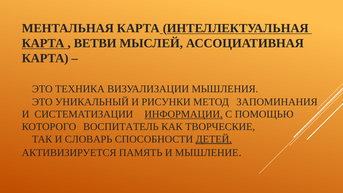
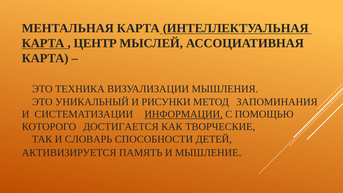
ВЕТВИ: ВЕТВИ -> ЦЕНТР (95, 43)
ВОСПИТАТЕЛЬ: ВОСПИТАТЕЛЬ -> ДОСТИГАЕТСЯ (121, 127)
ДЕТЕЙ underline: present -> none (214, 139)
